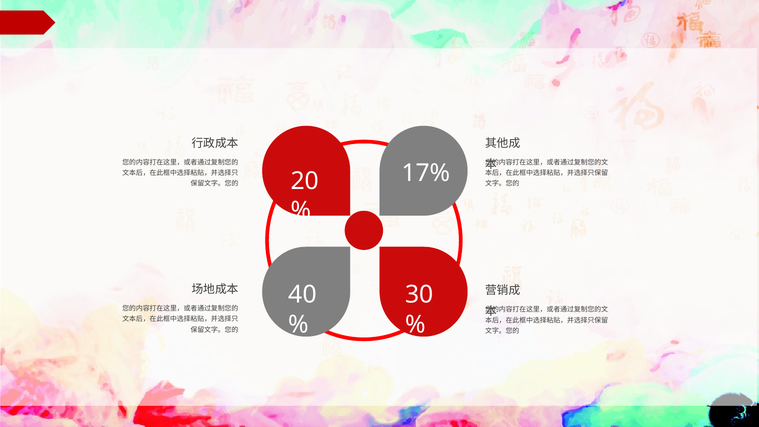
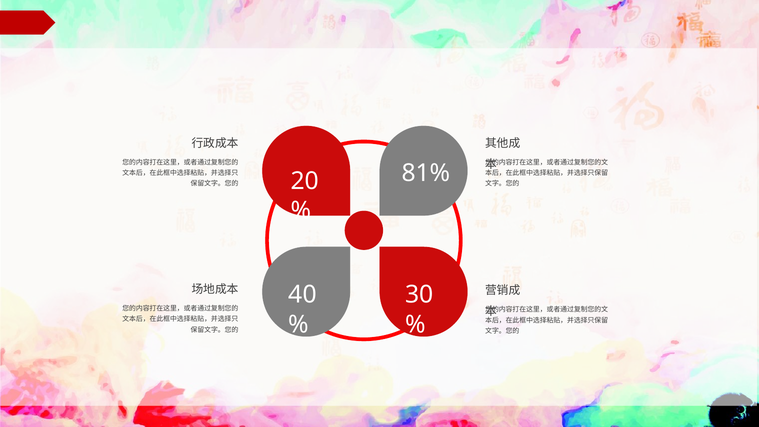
17%: 17% -> 81% (426, 173)
